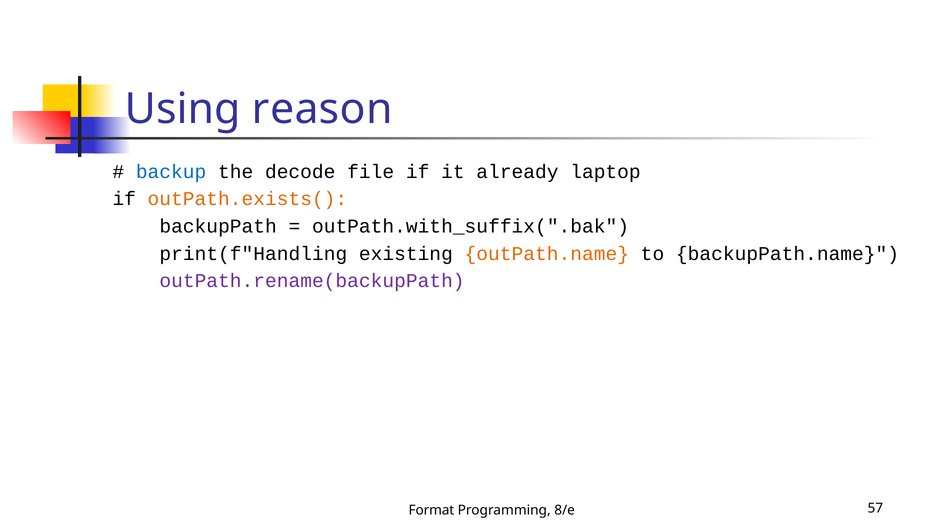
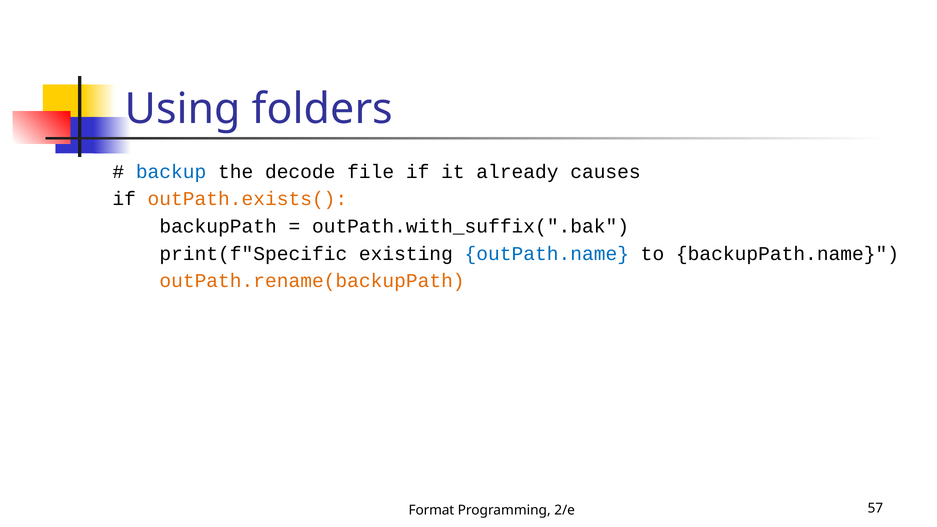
reason: reason -> folders (322, 109)
laptop: laptop -> causes (605, 172)
print(f"Handling: print(f"Handling -> print(f"Specific (253, 254)
outPath.name colour: orange -> blue (547, 254)
outPath.rename(backupPath colour: purple -> orange (312, 281)
8/e: 8/e -> 2/e (565, 510)
